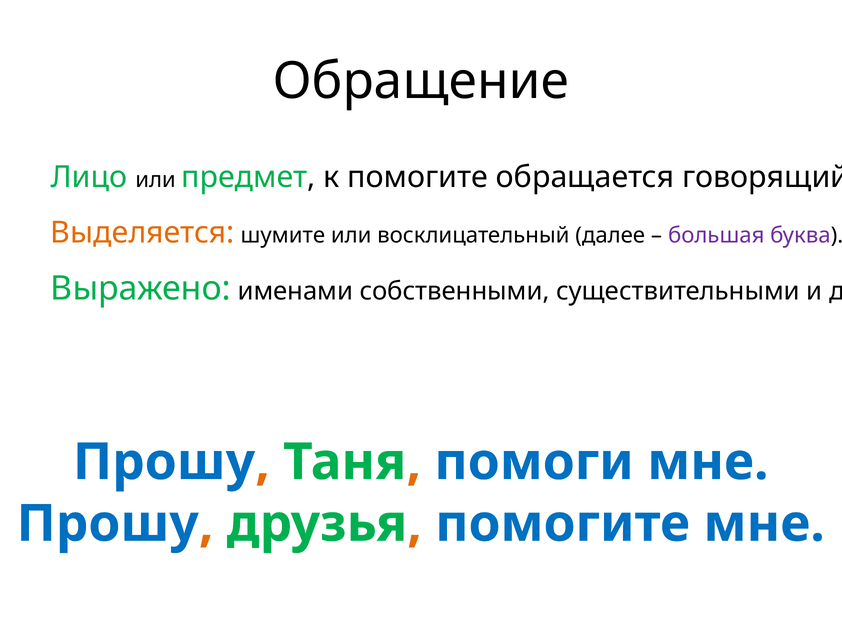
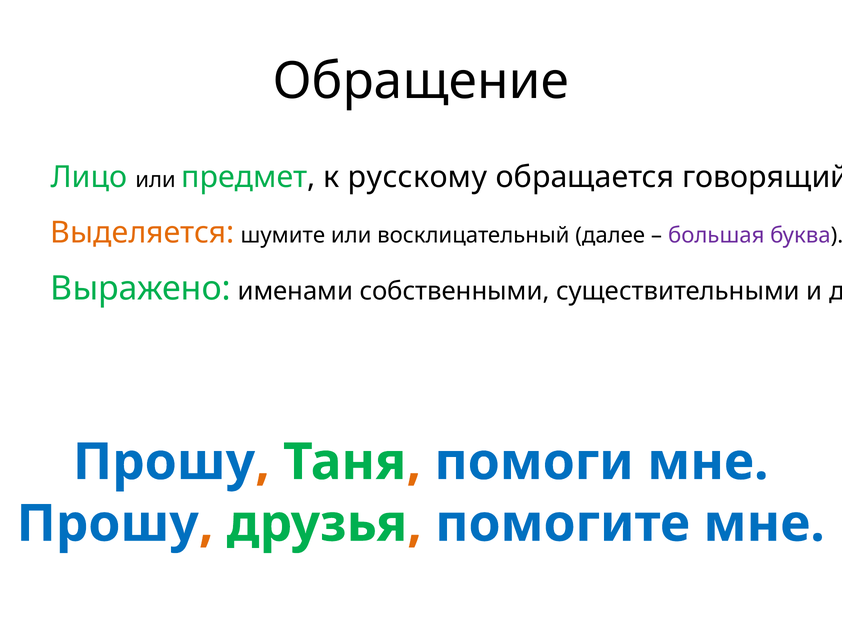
к помогите: помогите -> русскому (418, 177)
